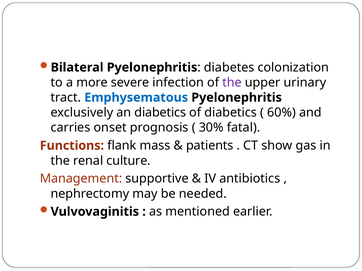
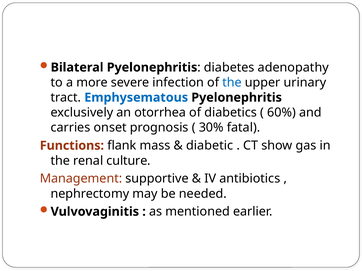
colonization: colonization -> adenopathy (293, 68)
the colour: purple -> blue (232, 83)
an diabetics: diabetics -> otorrhea (160, 113)
patients: patients -> diabetic (210, 146)
